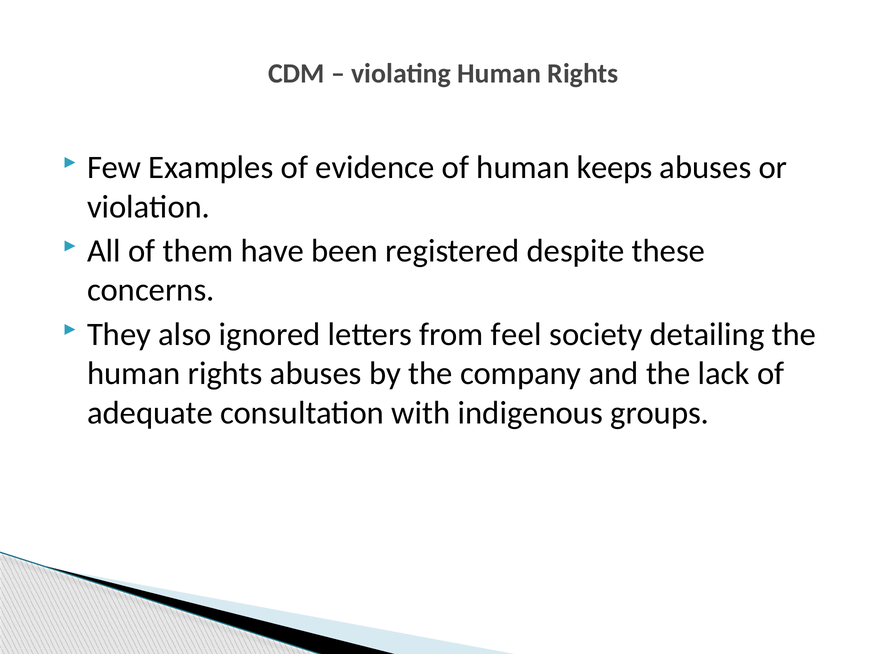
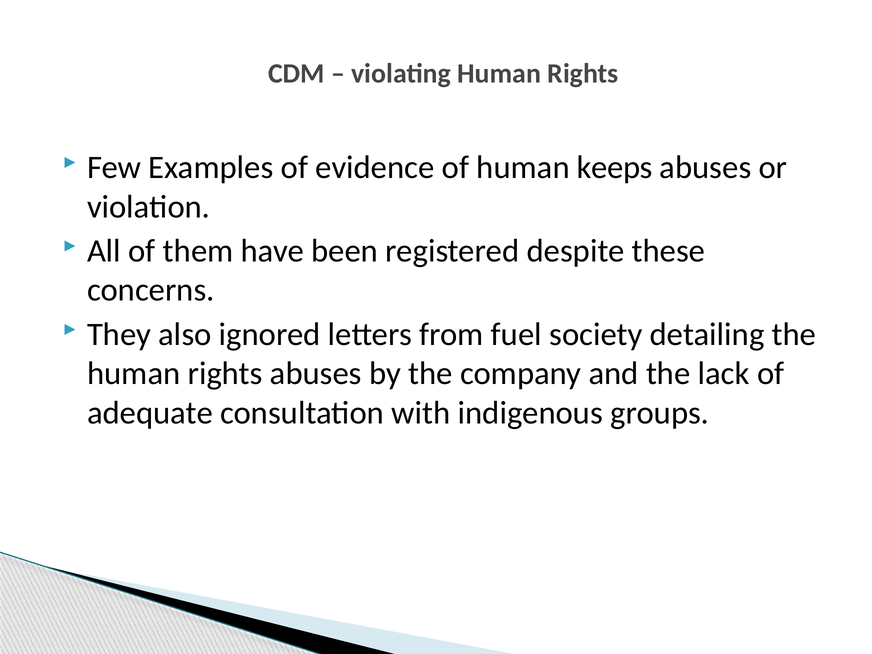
feel: feel -> fuel (516, 334)
